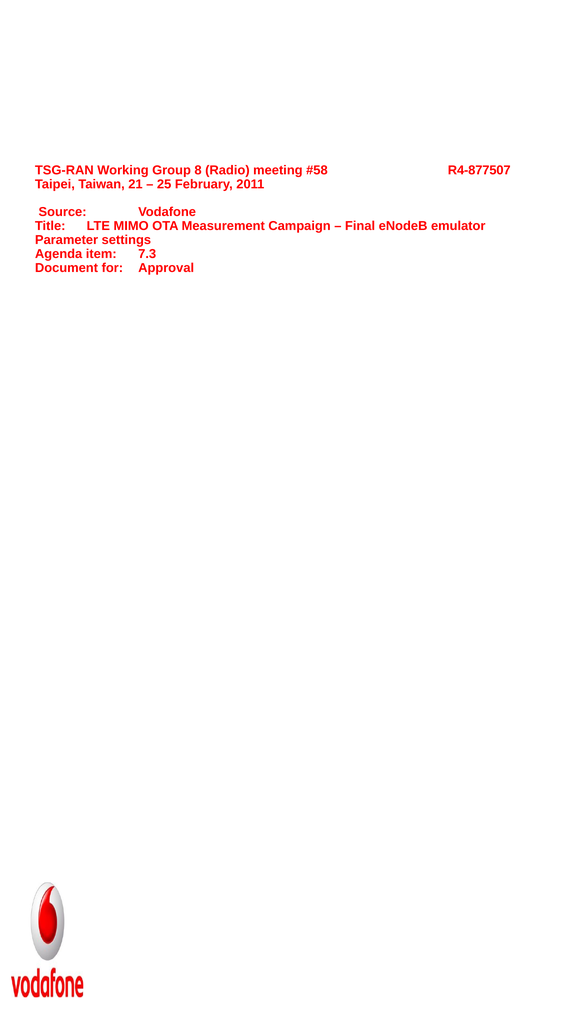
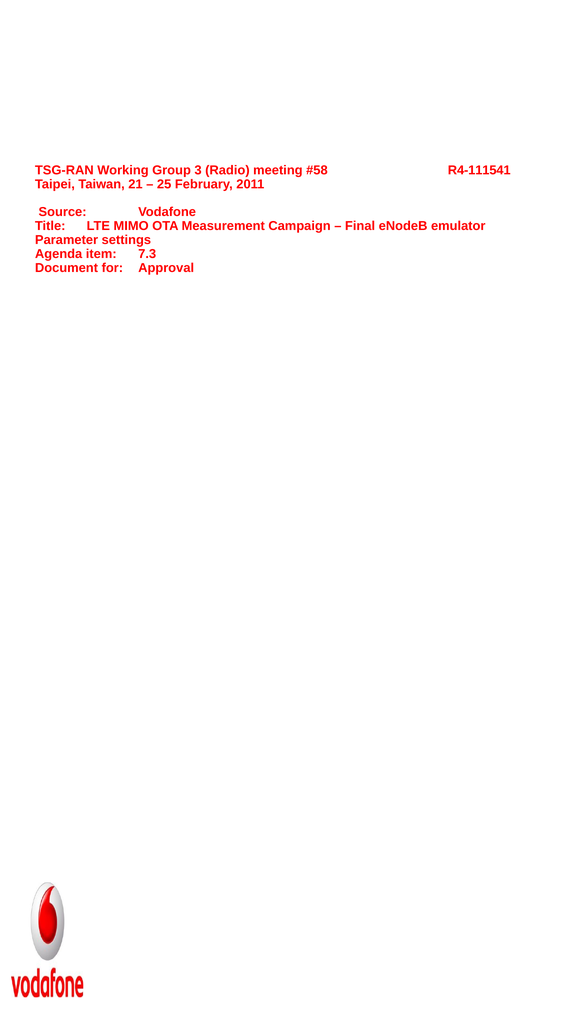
8: 8 -> 3 (198, 170)
R4-877507: R4-877507 -> R4-111541 (479, 170)
